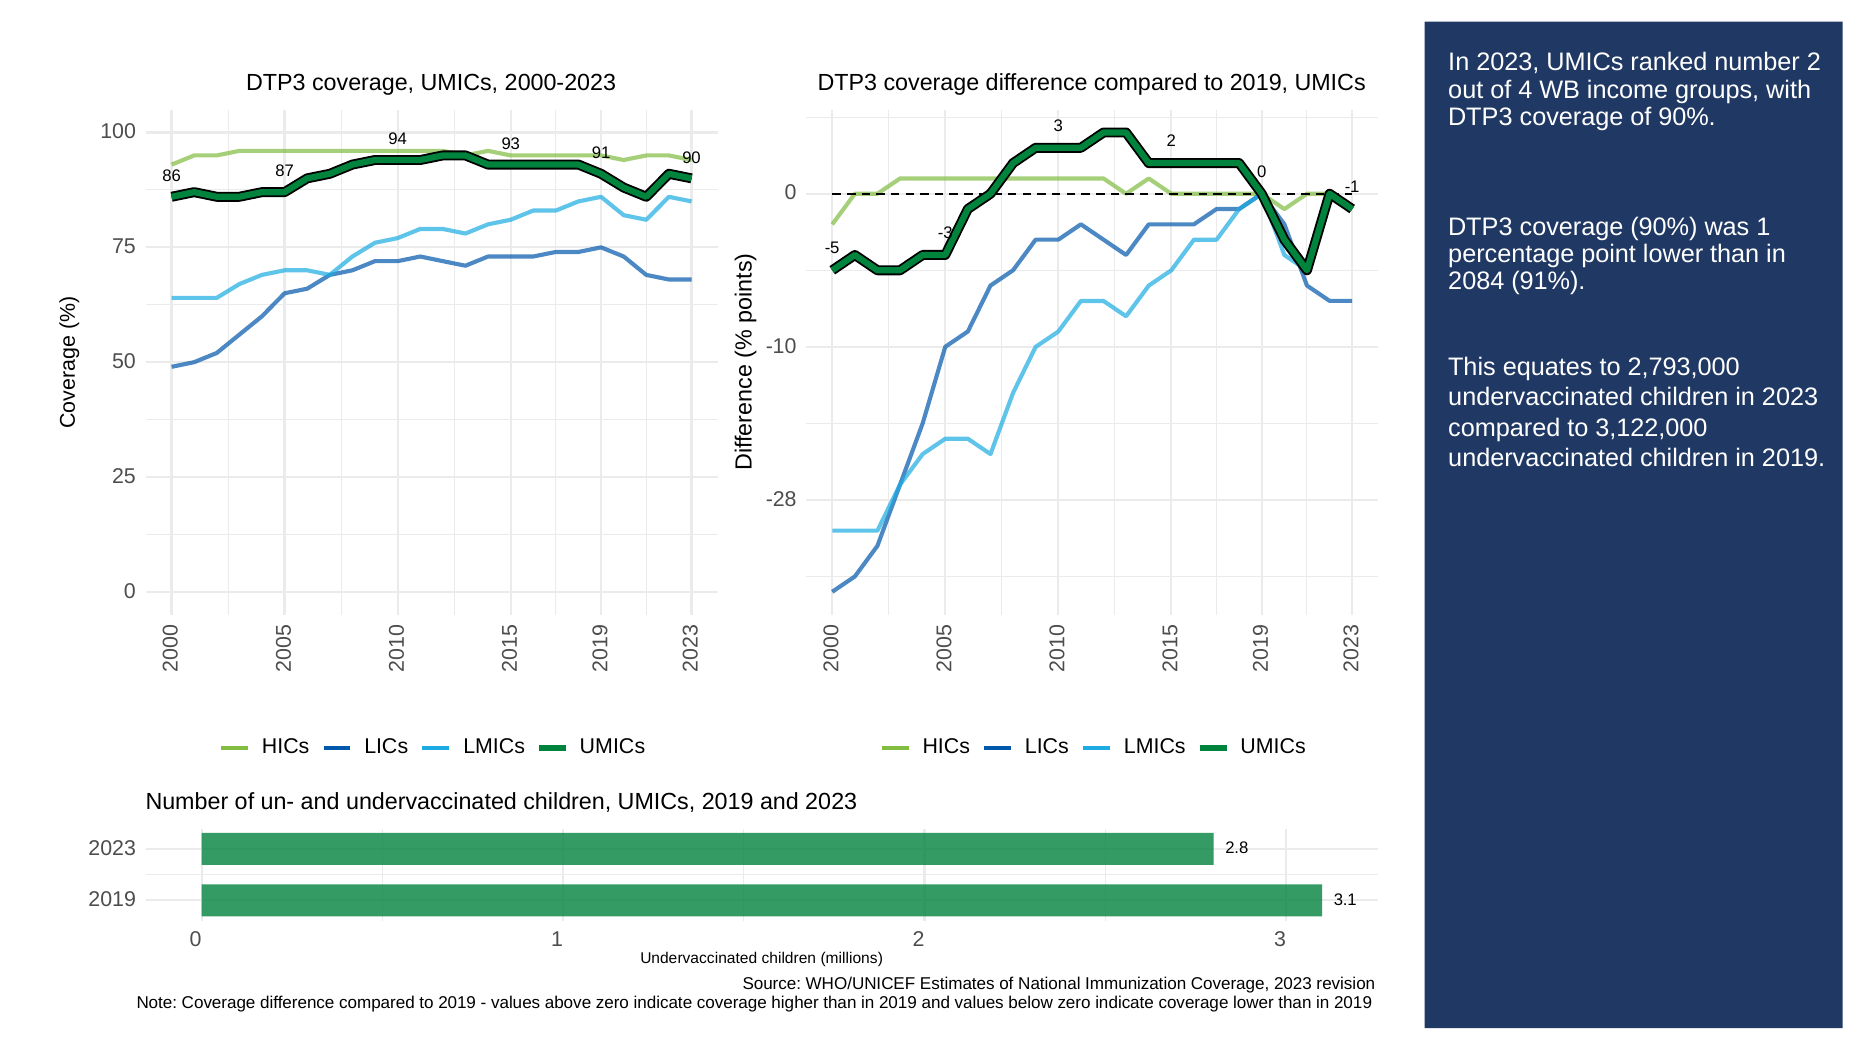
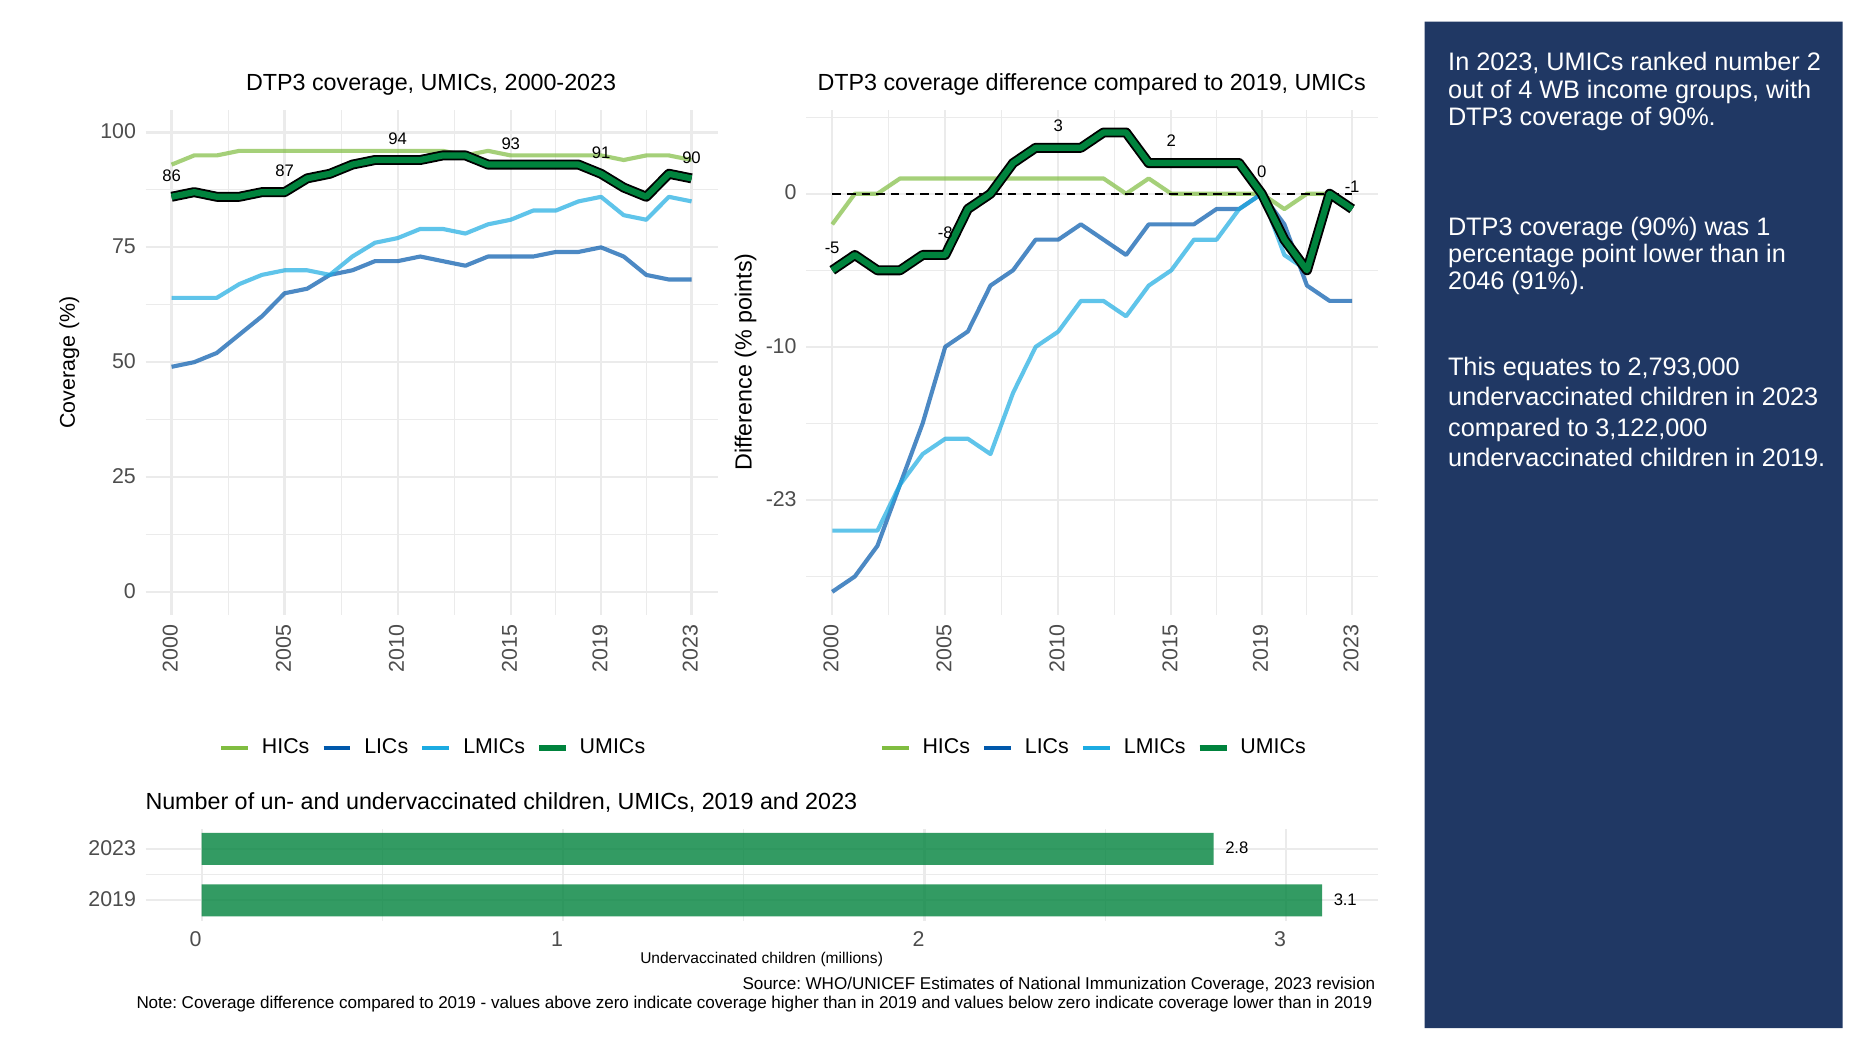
-3: -3 -> -8 (945, 233)
2084: 2084 -> 2046 (1476, 281)
-28: -28 -> -23 (781, 499)
